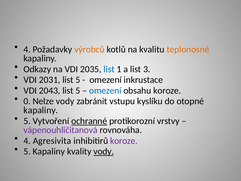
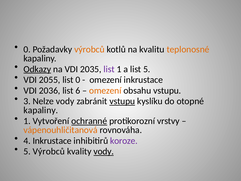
4: 4 -> 0 (27, 49)
Odkazy underline: none -> present (37, 69)
list colour: blue -> purple (109, 69)
list 3: 3 -> 5 (147, 69)
2031: 2031 -> 2055 (50, 80)
5: 5 -> 0 (78, 80)
2043: 2043 -> 2036 (50, 90)
5: 5 -> 6 (78, 90)
omezení colour: blue -> orange (105, 90)
obsahu koroze: koroze -> vstupu (167, 90)
0: 0 -> 3 (27, 101)
vstupu underline: none -> present (122, 101)
5: 5 -> 1 (27, 121)
vápenouhličitanová colour: purple -> orange (61, 130)
4 Agresivita: Agresivita -> Inkrustace (52, 141)
5 Kapaliny: Kapaliny -> Výrobců (49, 151)
